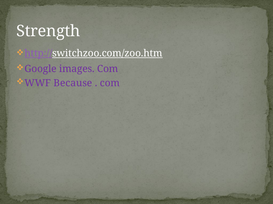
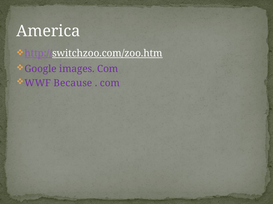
Strength: Strength -> America (48, 31)
